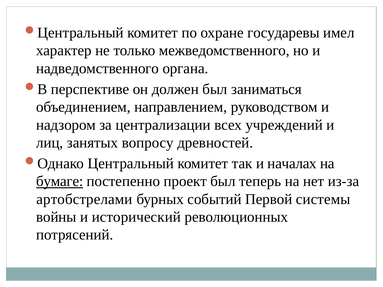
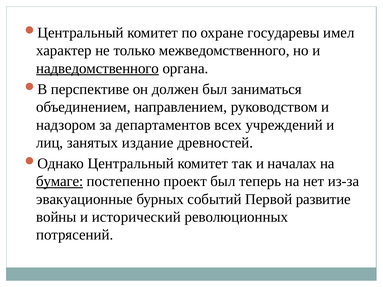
надведомственного underline: none -> present (98, 68)
централизации: централизации -> департаментов (163, 125)
вопросу: вопросу -> издание (148, 143)
артобстрелами: артобстрелами -> эвакуационные (85, 199)
системы: системы -> развитие (323, 199)
